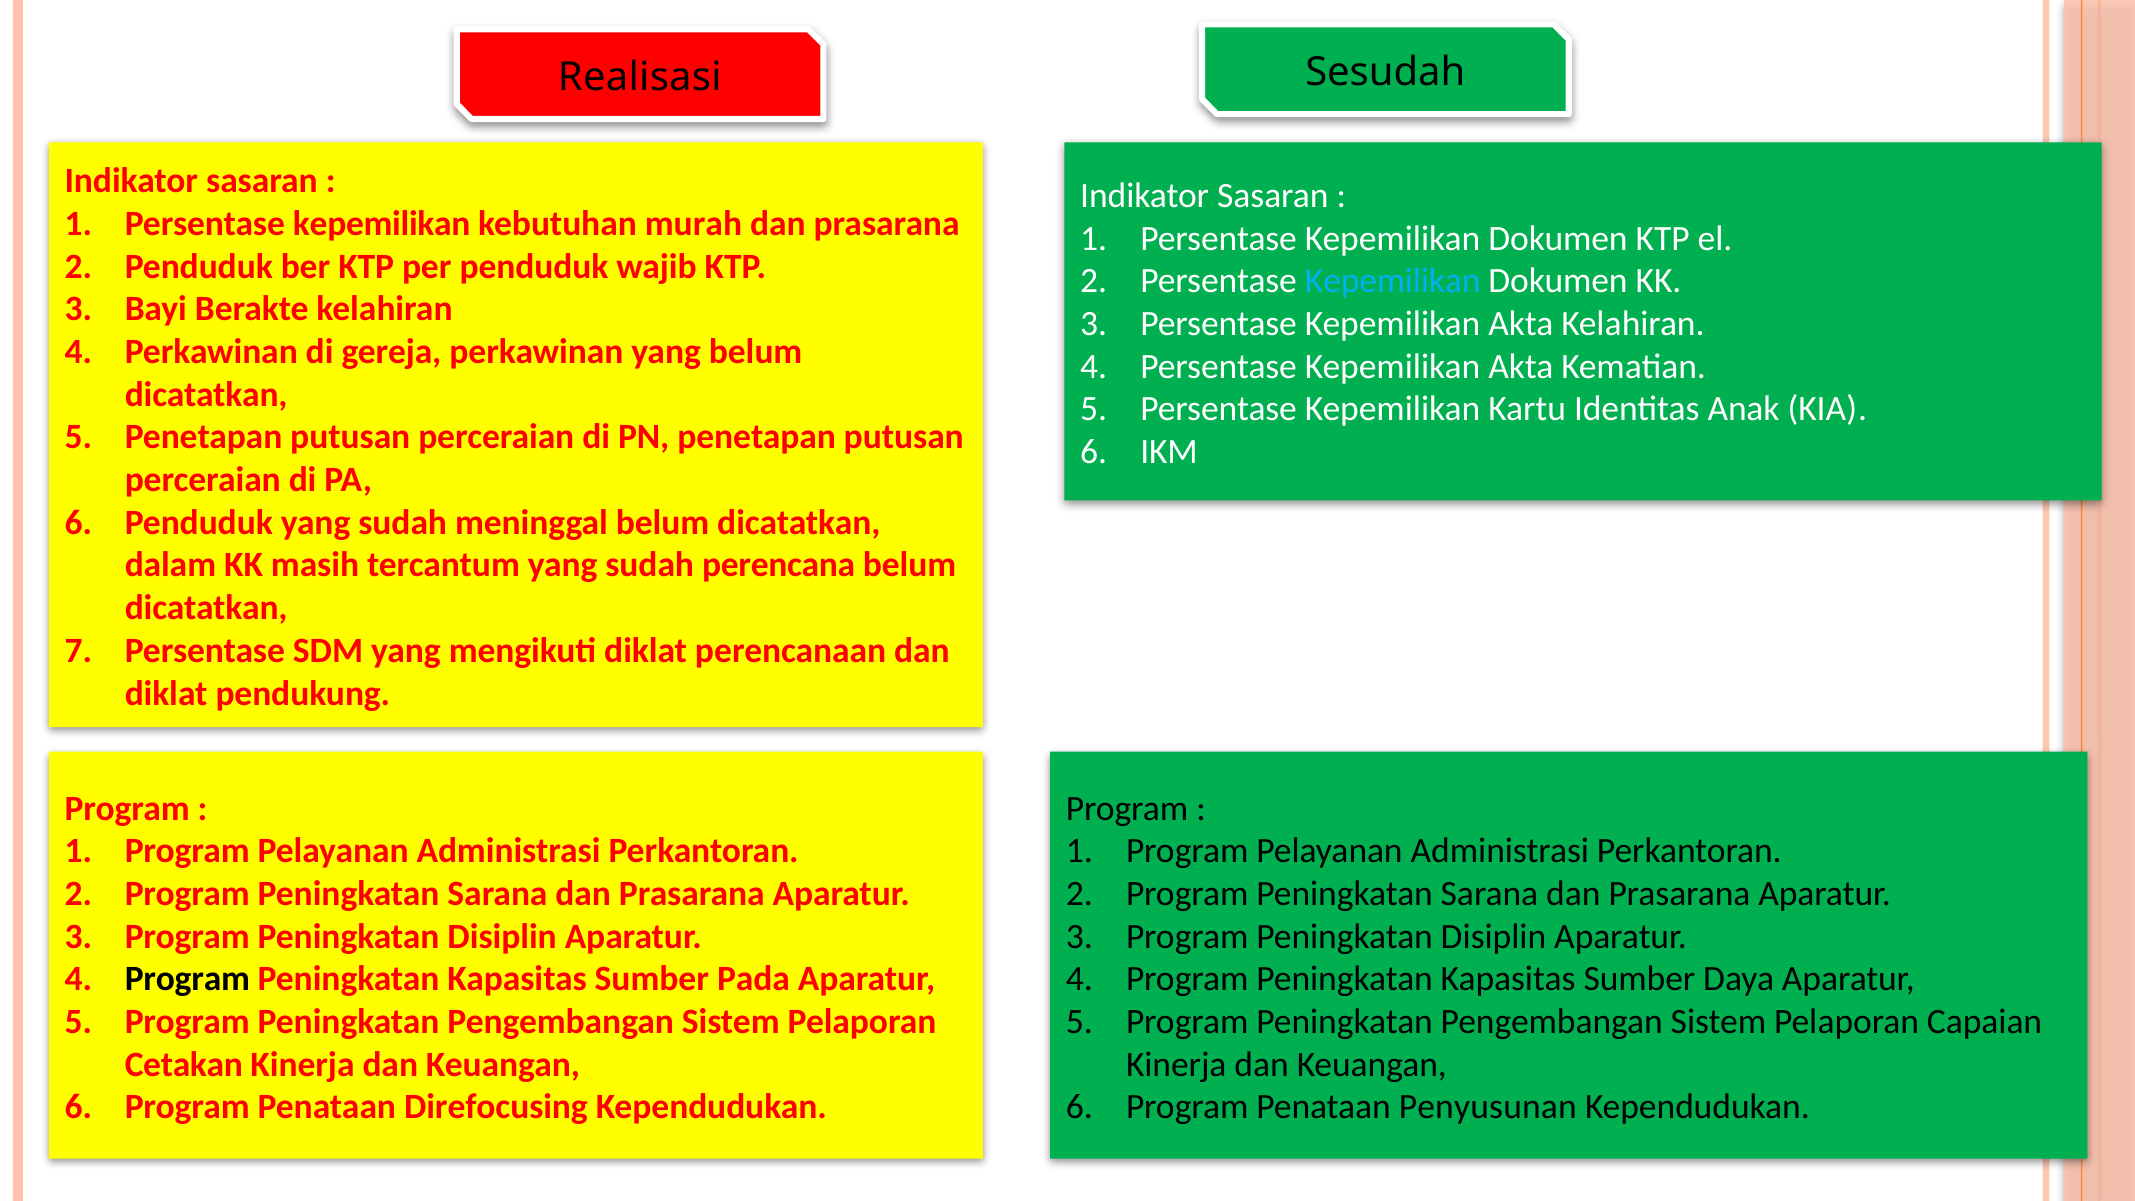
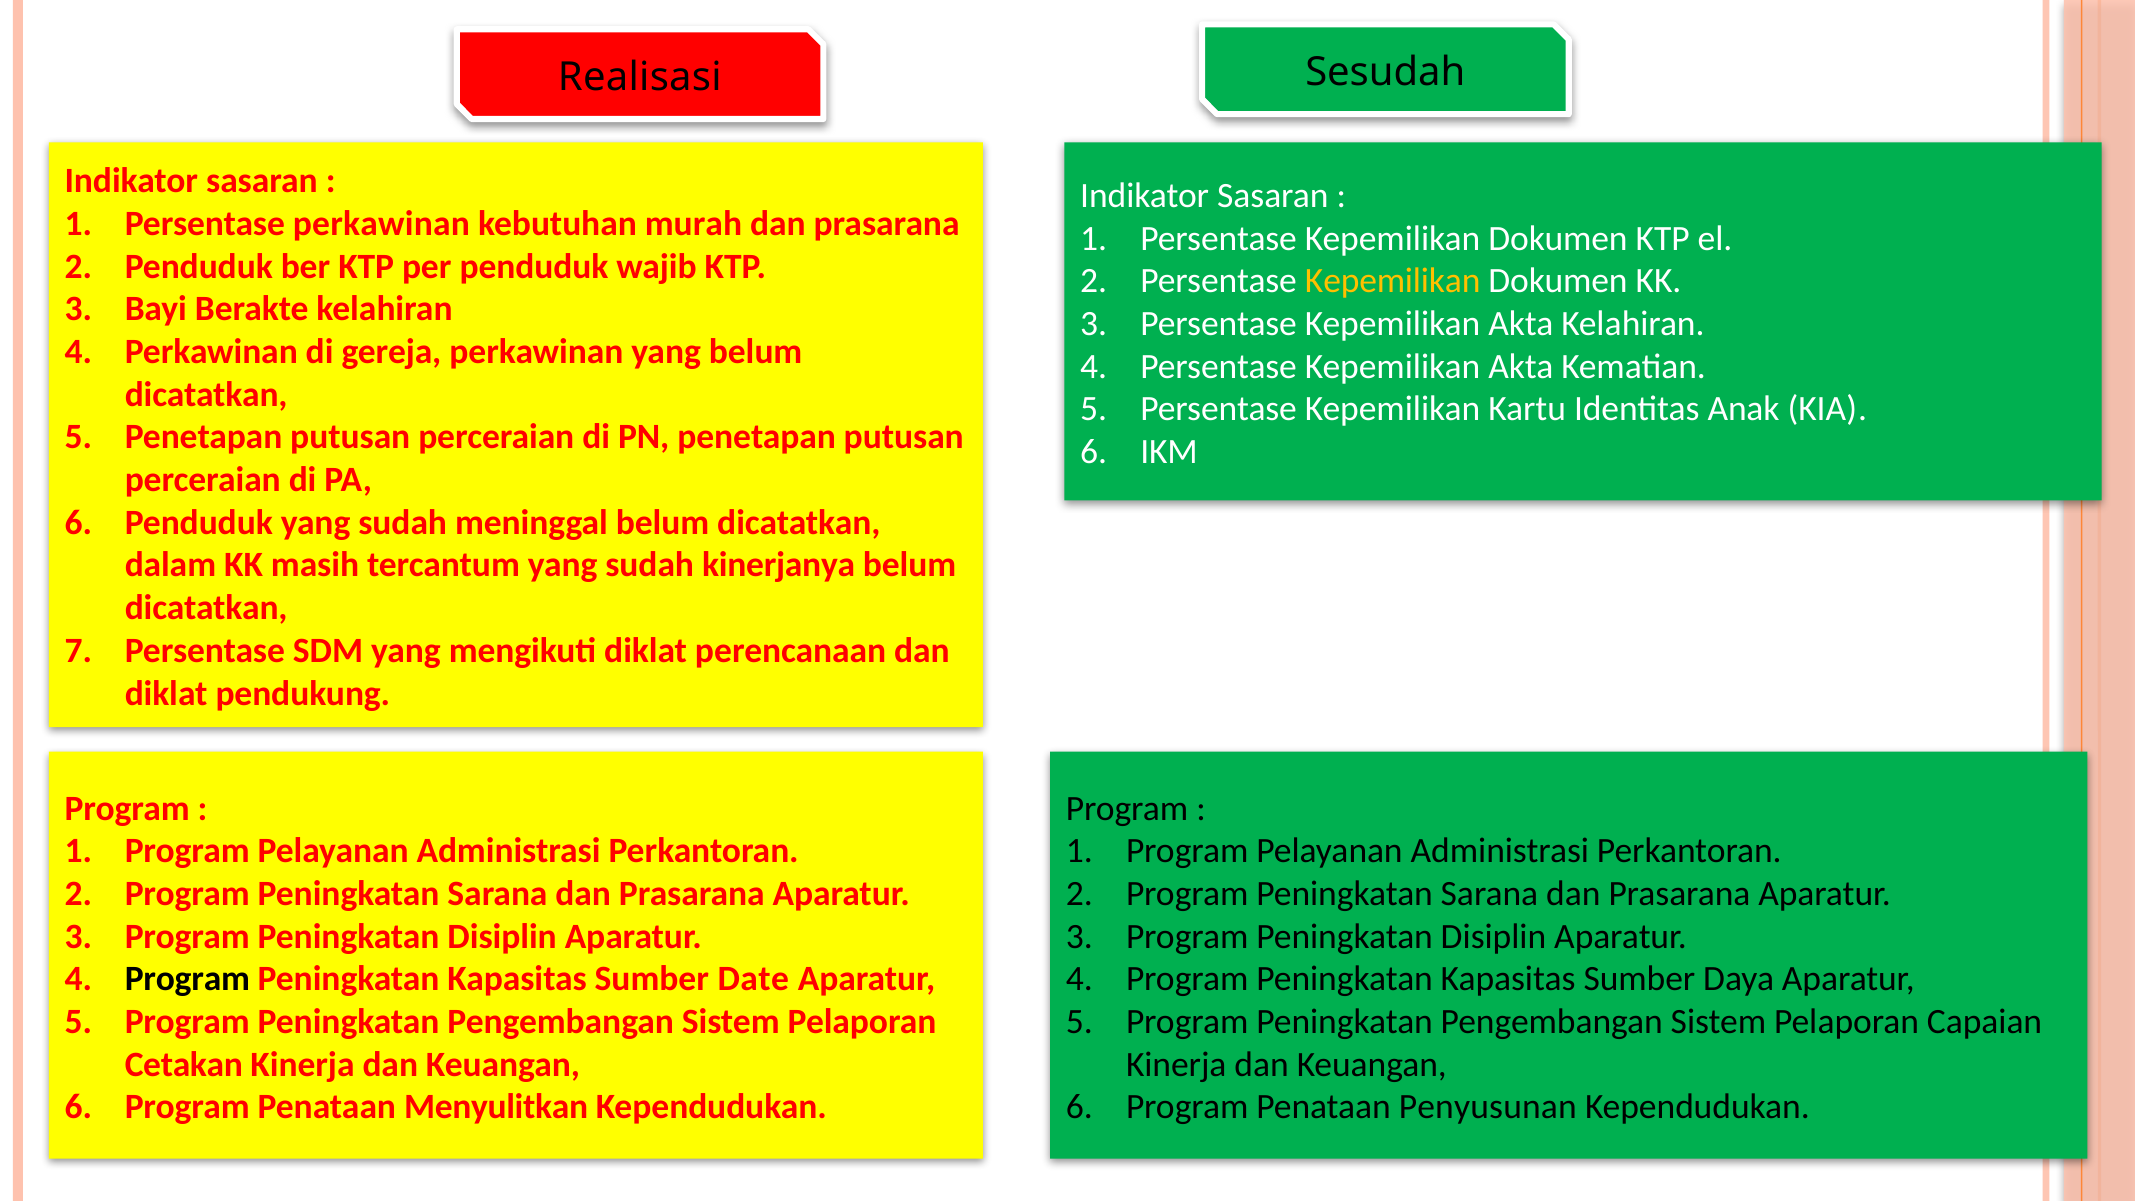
kepemilikan: kepemilikan -> perkawinan (381, 224)
Kepemilikan colour: light blue -> yellow (1393, 281)
perencana: perencana -> kinerjanya (779, 565)
Pada: Pada -> Date (753, 979)
Direfocusing: Direfocusing -> Menyulitkan (496, 1107)
